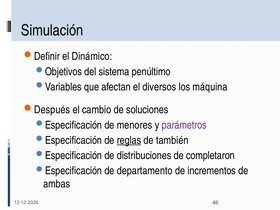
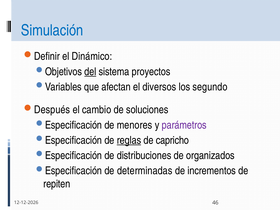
Simulación colour: black -> blue (52, 30)
del underline: none -> present (90, 72)
penúltimo: penúltimo -> proyectos (151, 72)
máquina: máquina -> segundo (210, 87)
también: también -> capricho (172, 140)
completaron: completaron -> organizados (210, 156)
departamento: departamento -> determinadas (145, 171)
ambas: ambas -> repiten (57, 184)
